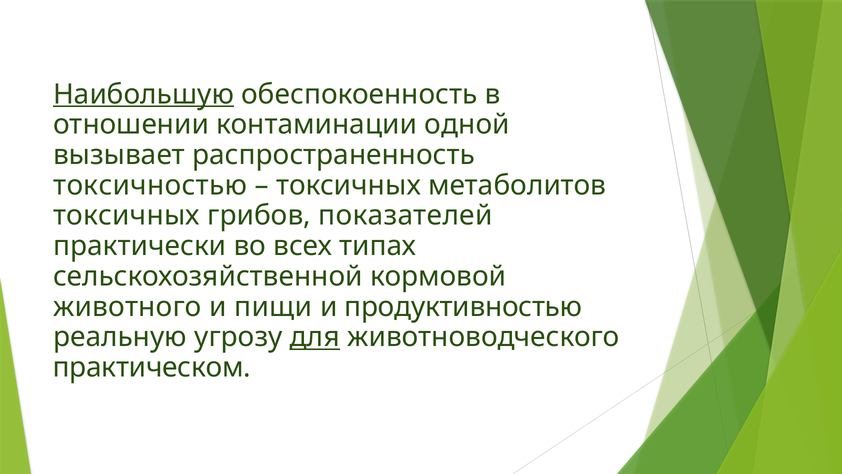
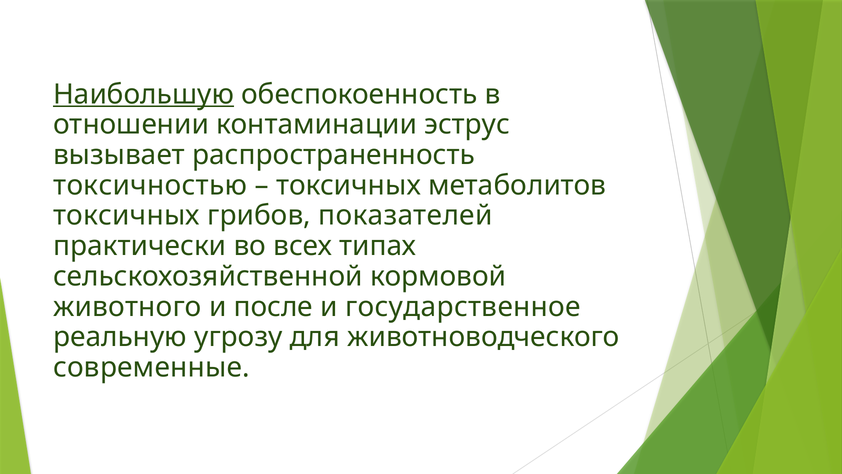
одной: одной -> эструс (467, 125)
пищи: пищи -> после (273, 307)
продуктивностью: продуктивностью -> государственное (463, 307)
для underline: present -> none (315, 337)
практическом: практическом -> современные (152, 367)
